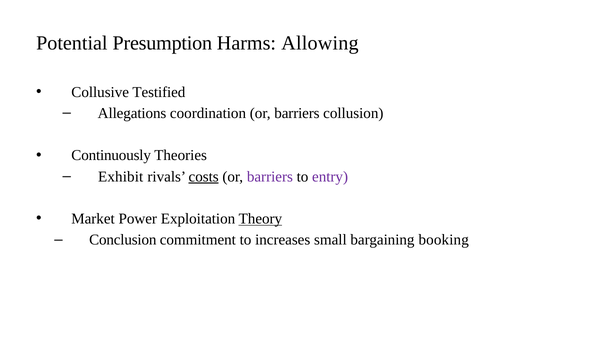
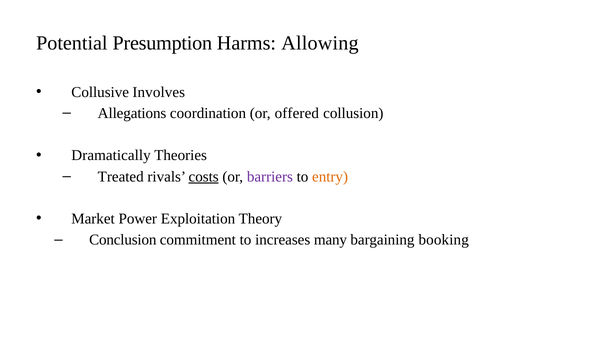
Testified: Testified -> Involves (159, 92)
coordination or barriers: barriers -> offered (297, 113)
Continuously: Continuously -> Dramatically (111, 156)
Exhibit: Exhibit -> Treated (121, 177)
entry colour: purple -> orange (330, 177)
Theory underline: present -> none (260, 219)
small: small -> many (330, 240)
